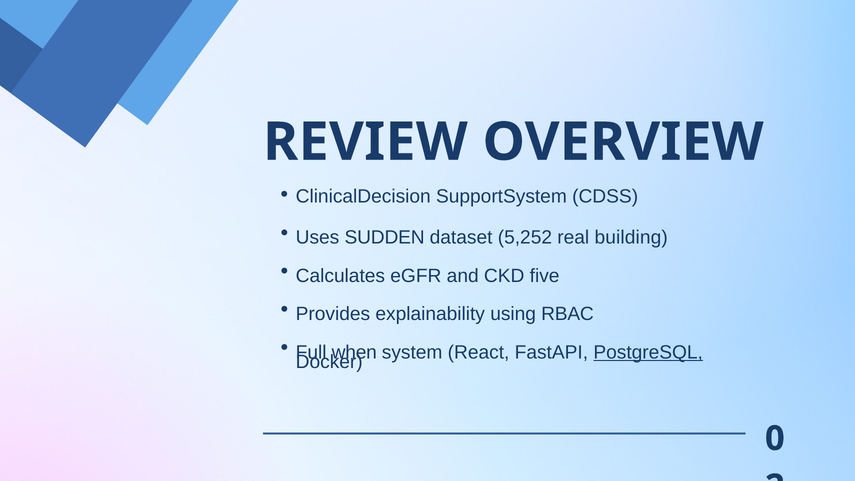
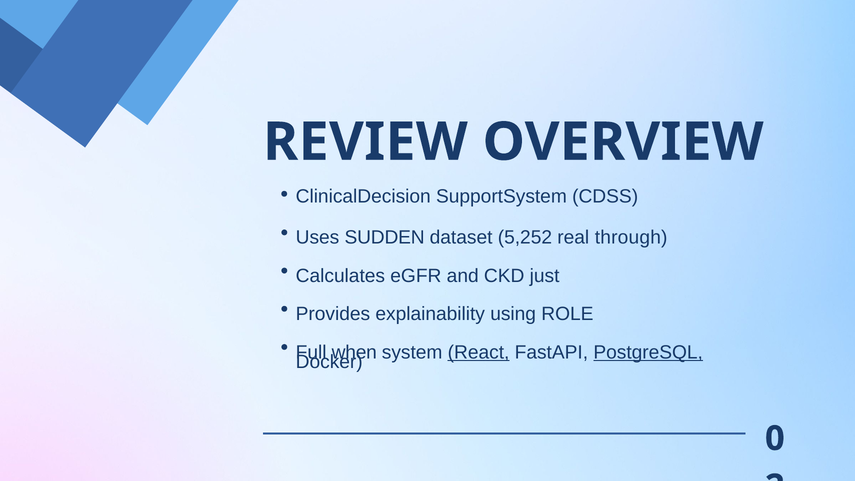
building: building -> through (631, 237)
five: five -> just (545, 276)
RBAC: RBAC -> ROLE (567, 314)
React underline: none -> present (479, 352)
